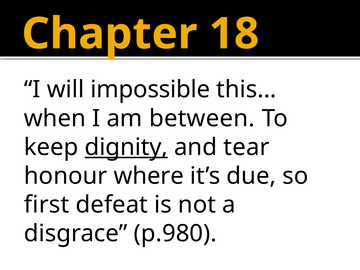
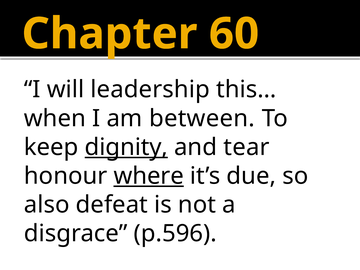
18: 18 -> 60 (234, 34)
impossible: impossible -> leadership (150, 90)
where underline: none -> present (149, 176)
first: first -> also (47, 205)
p.980: p.980 -> p.596 (175, 234)
